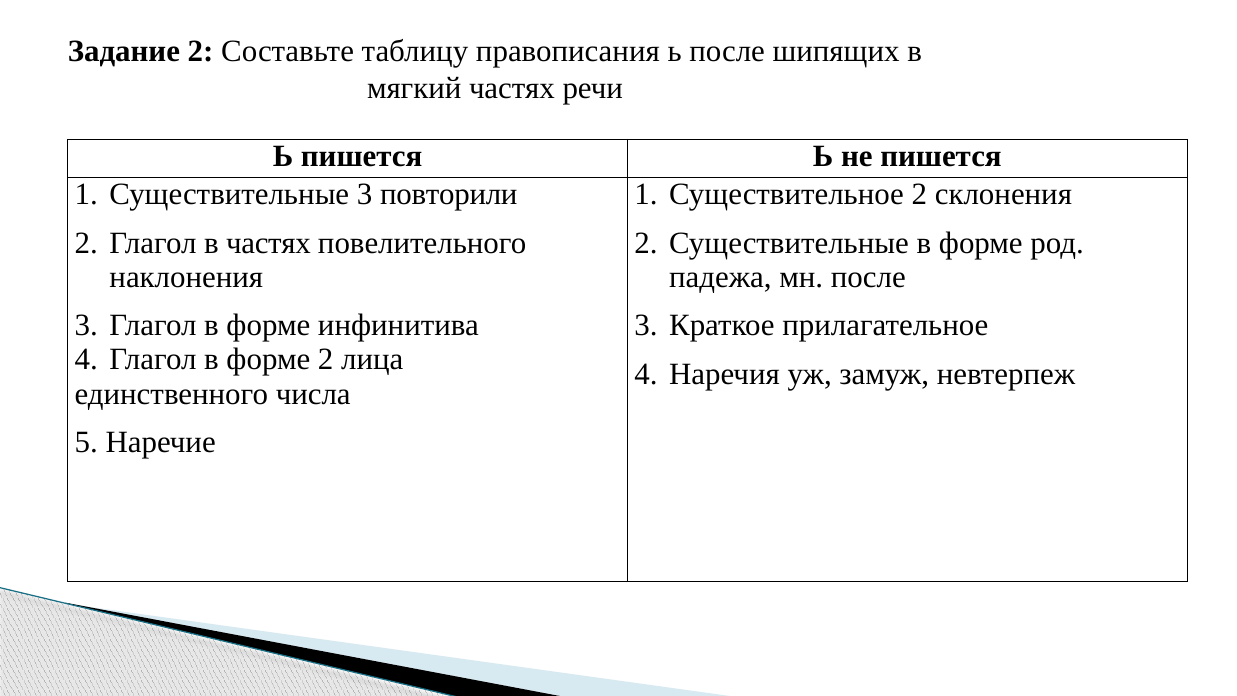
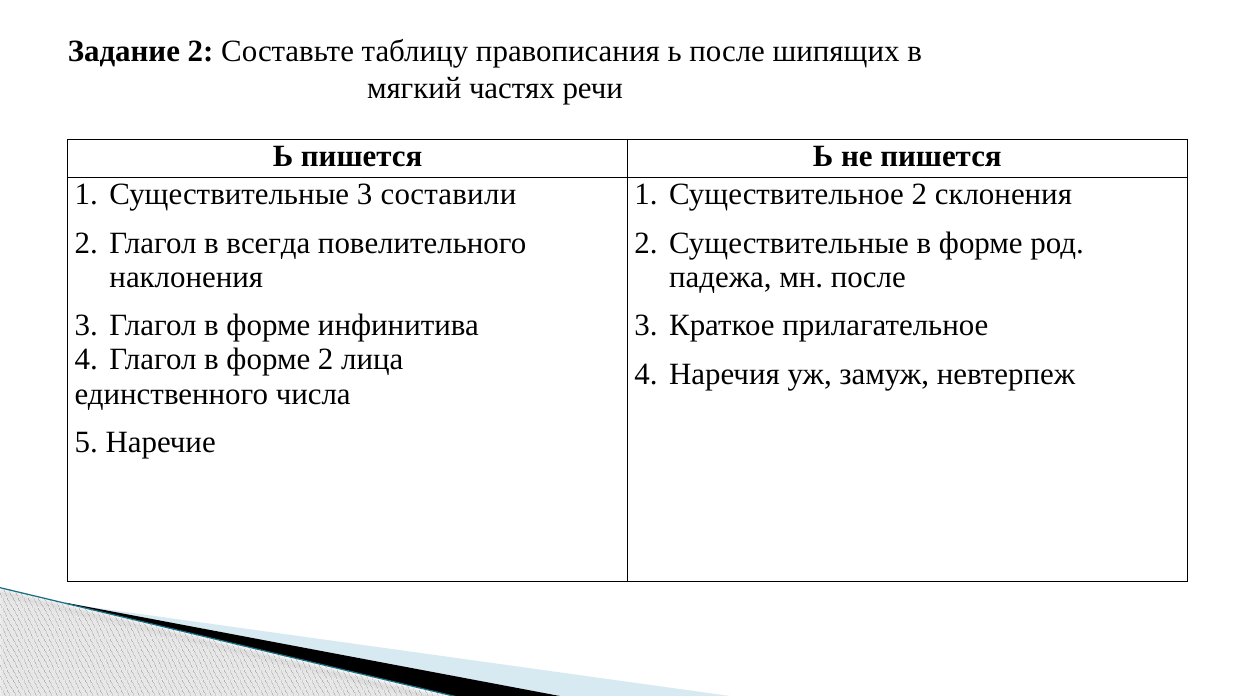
повторили: повторили -> составили (449, 194)
в частях: частях -> всегда (268, 243)
